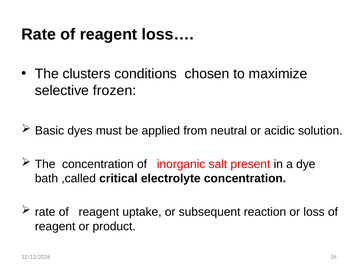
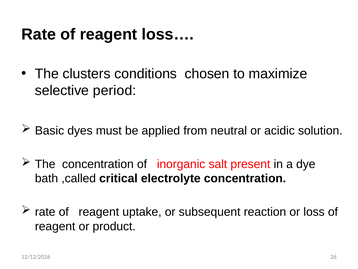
frozen: frozen -> period (115, 90)
